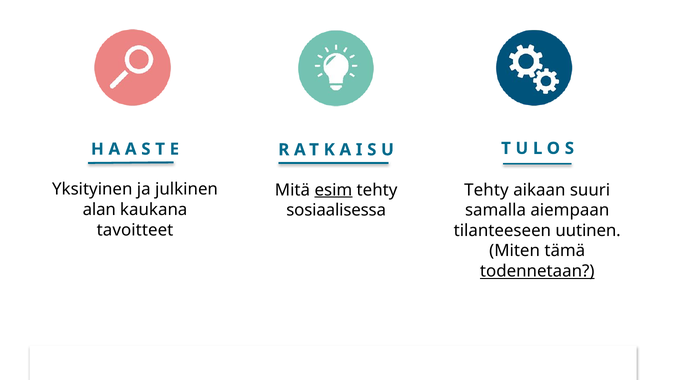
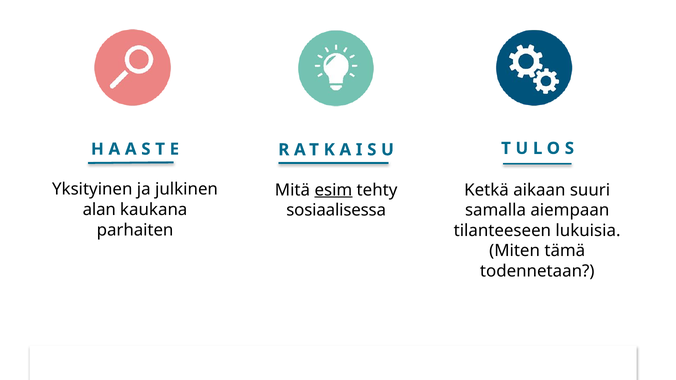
Tehty: Tehty -> Ketkä (486, 190)
tavoitteet: tavoitteet -> parhaiten (135, 230)
uutinen: uutinen -> lukuisia (588, 231)
todennetaan underline: present -> none (537, 271)
